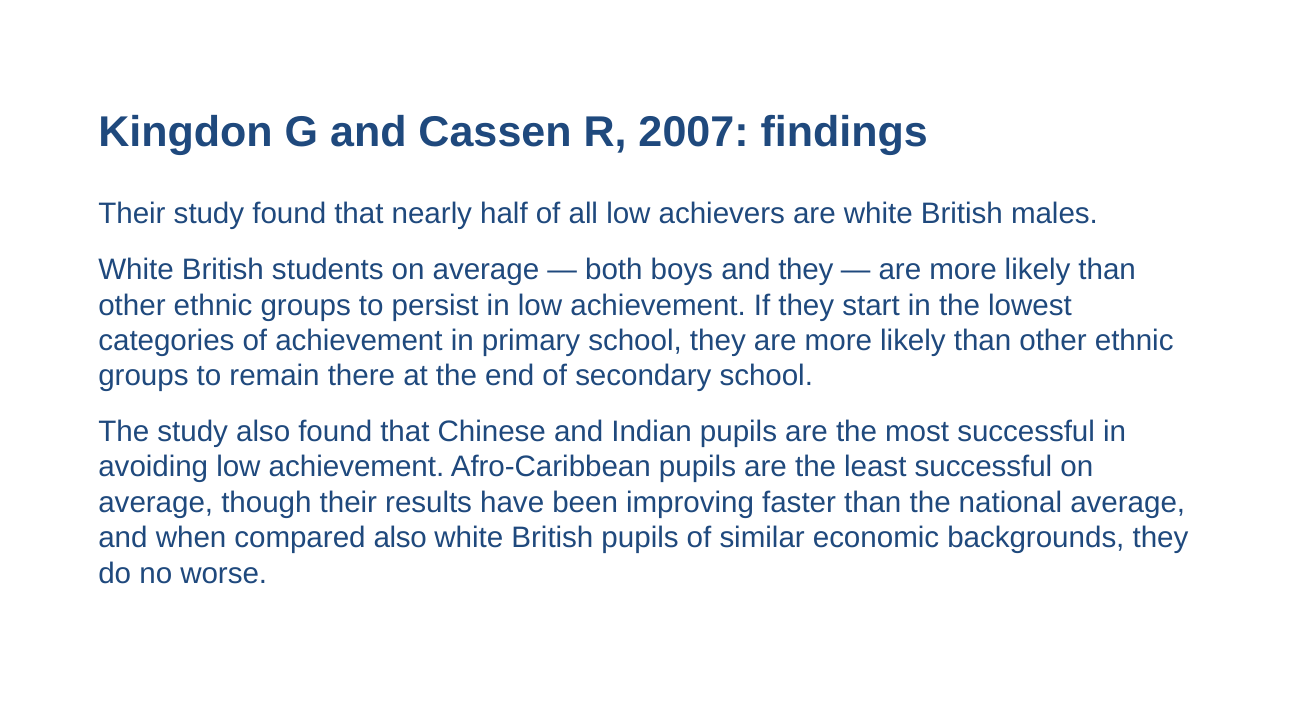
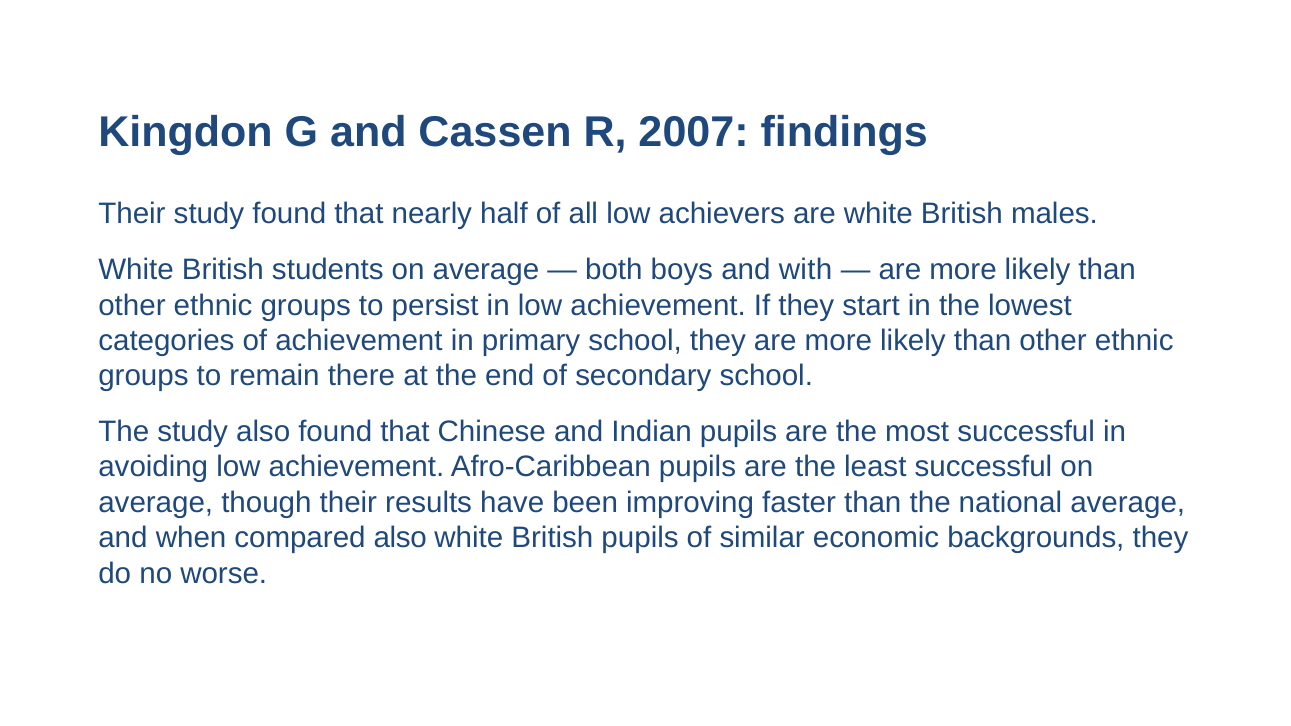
and they: they -> with (806, 270)
